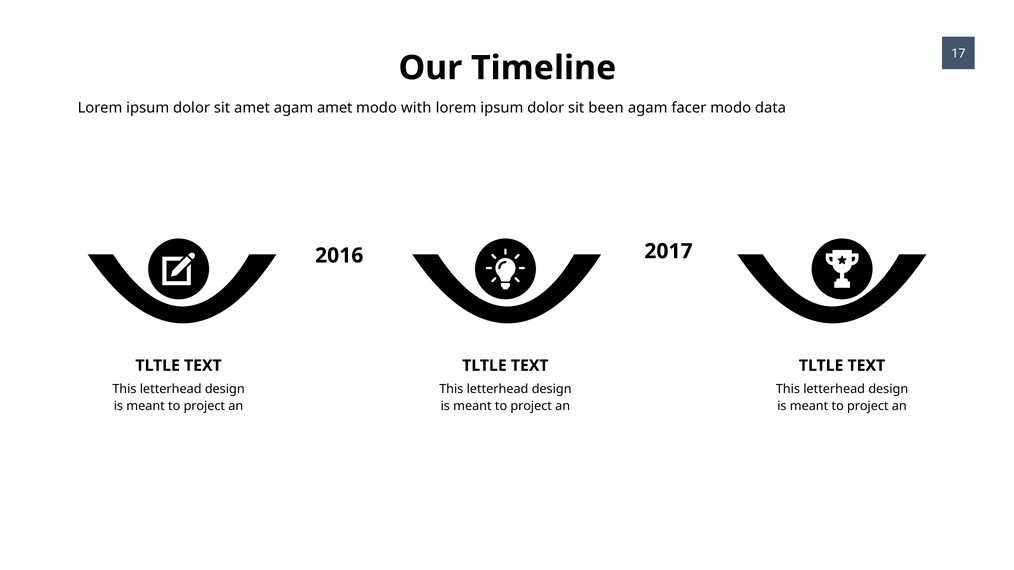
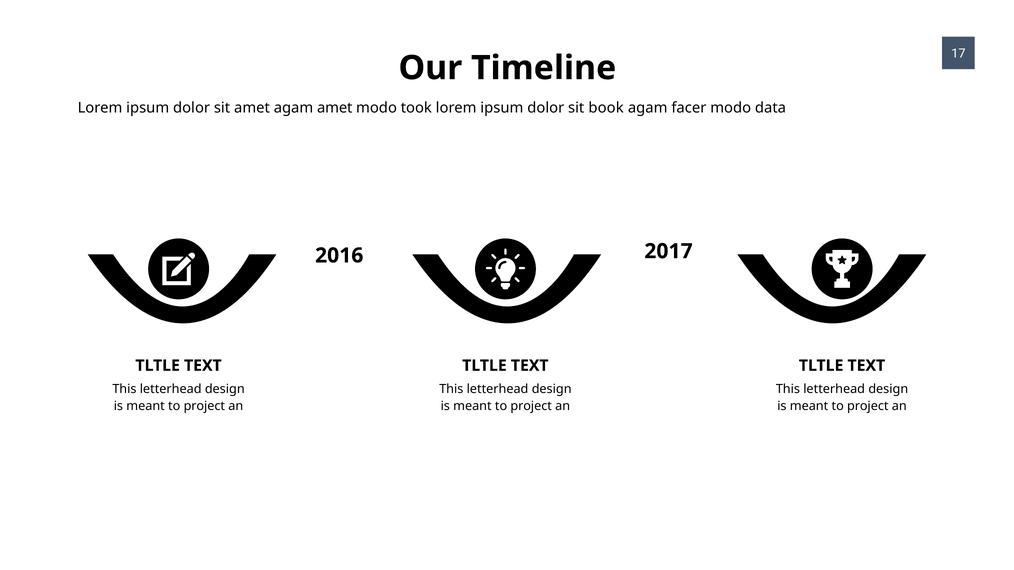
with: with -> took (416, 108)
been: been -> book (606, 108)
